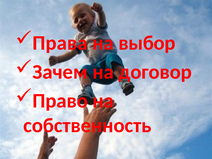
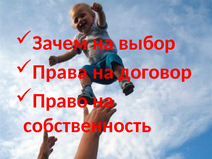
Права: Права -> Зачем (60, 43)
Зачем: Зачем -> Права (60, 72)
